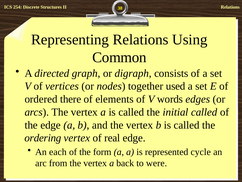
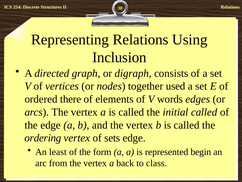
Common: Common -> Inclusion (119, 57)
real: real -> sets (112, 138)
each: each -> least (58, 152)
cycle: cycle -> begin (201, 152)
were: were -> class (157, 163)
